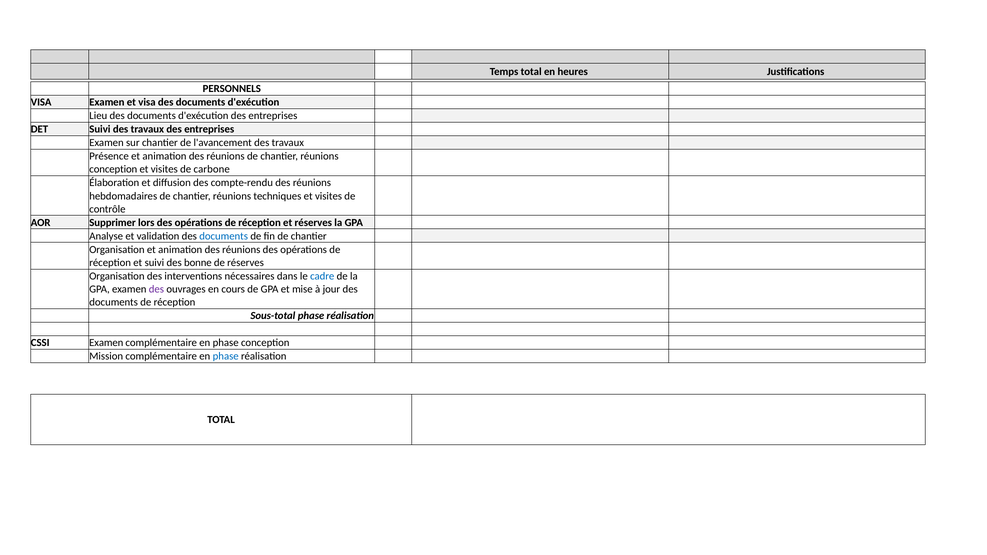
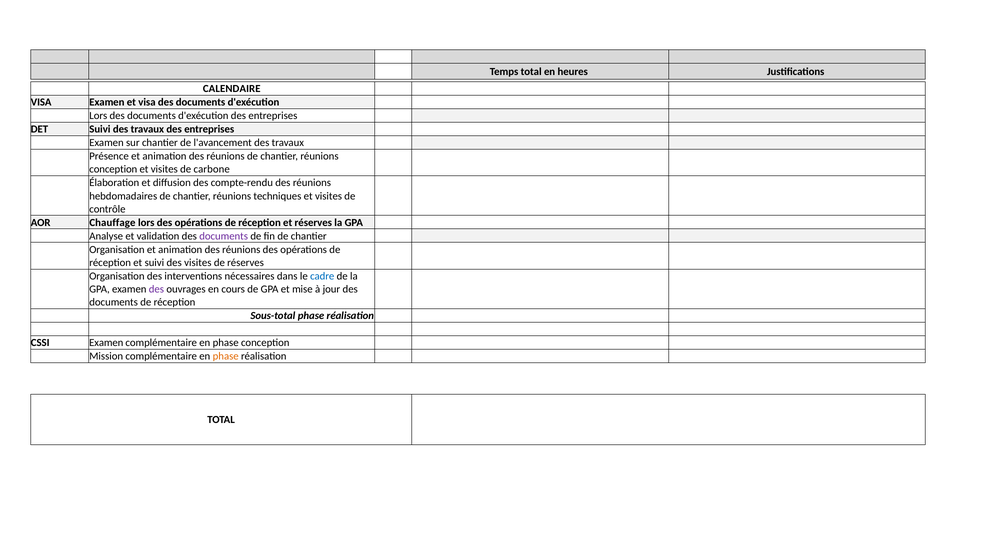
PERSONNELS: PERSONNELS -> CALENDAIRE (232, 89)
Lieu: Lieu -> Lors (98, 116)
Supprimer: Supprimer -> Chauffage (112, 223)
documents colour: blue -> purple (224, 236)
des bonne: bonne -> visites (198, 263)
phase colour: blue -> orange (226, 356)
